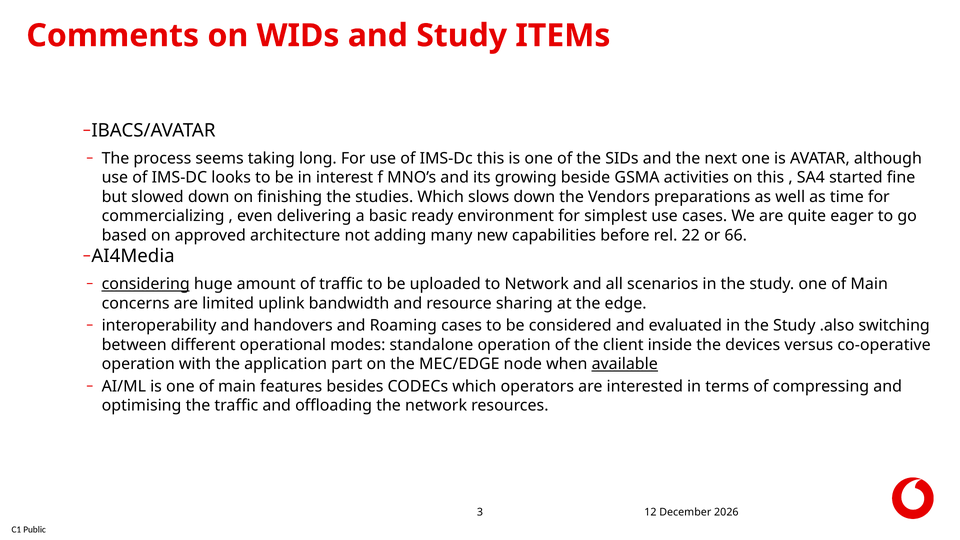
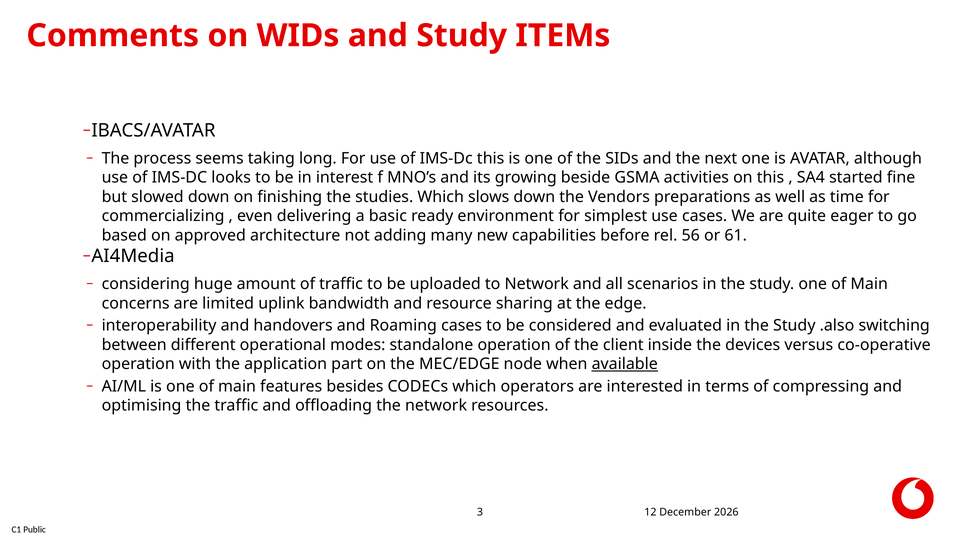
22: 22 -> 56 (691, 235)
66: 66 -> 61 (736, 235)
considering underline: present -> none (146, 284)
